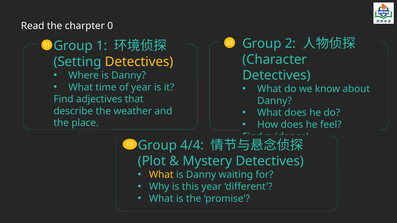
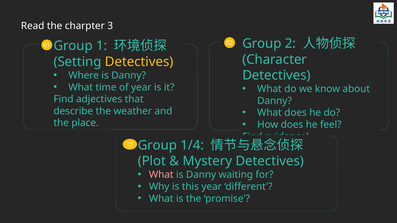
0: 0 -> 3 (110, 26)
4/4: 4/4 -> 1/4 (192, 145)
What colour: yellow -> pink (161, 175)
